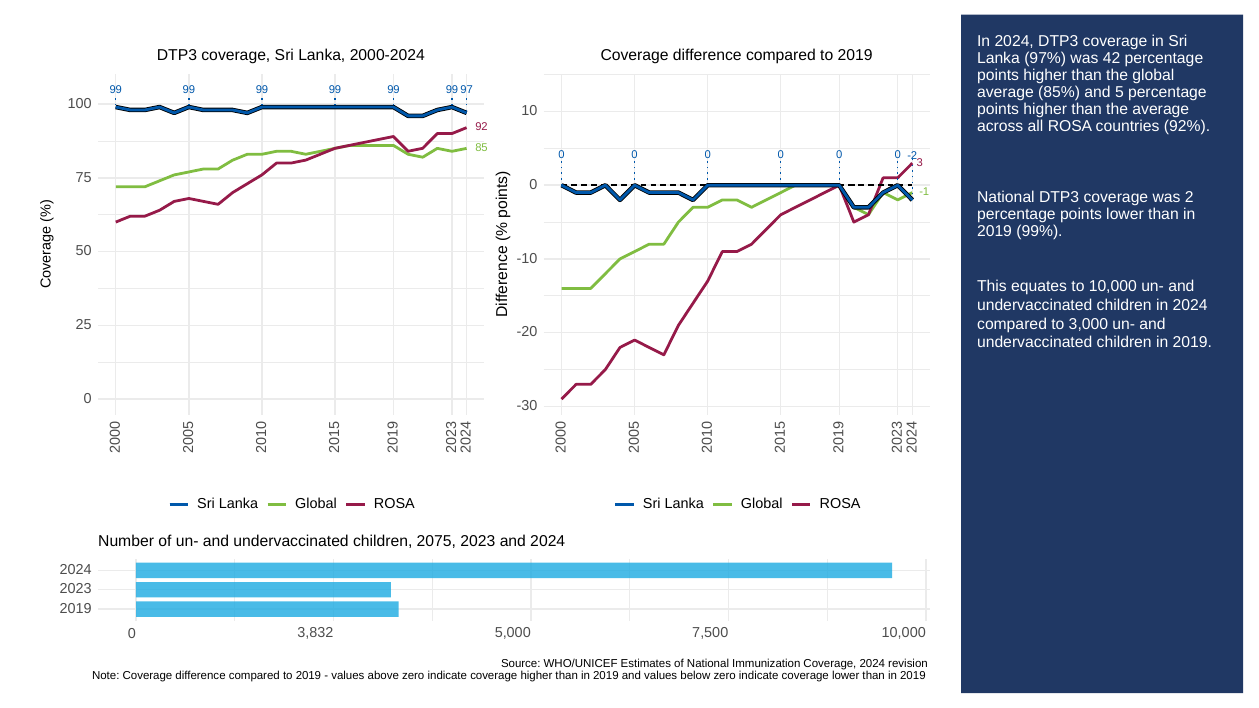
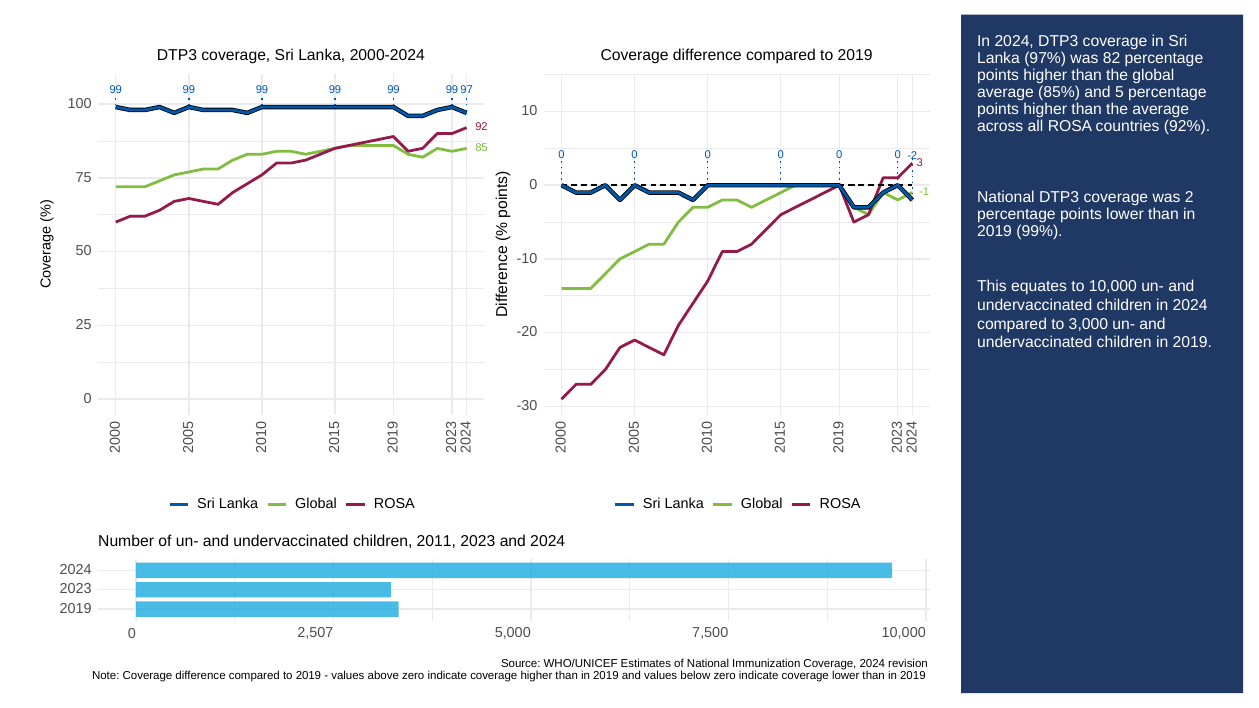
42: 42 -> 82 (1112, 58)
2075: 2075 -> 2011 (436, 541)
3,832: 3,832 -> 2,507 (315, 632)
